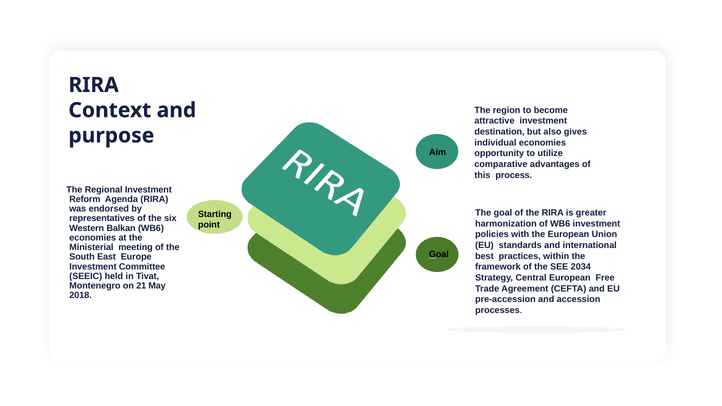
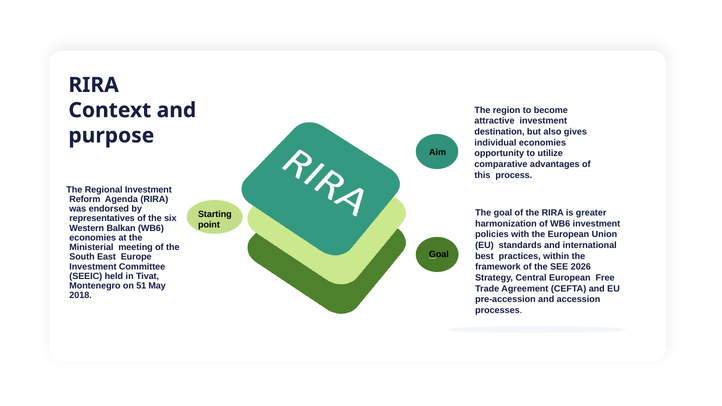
2034: 2034 -> 2026 (581, 267)
21: 21 -> 51 (141, 286)
